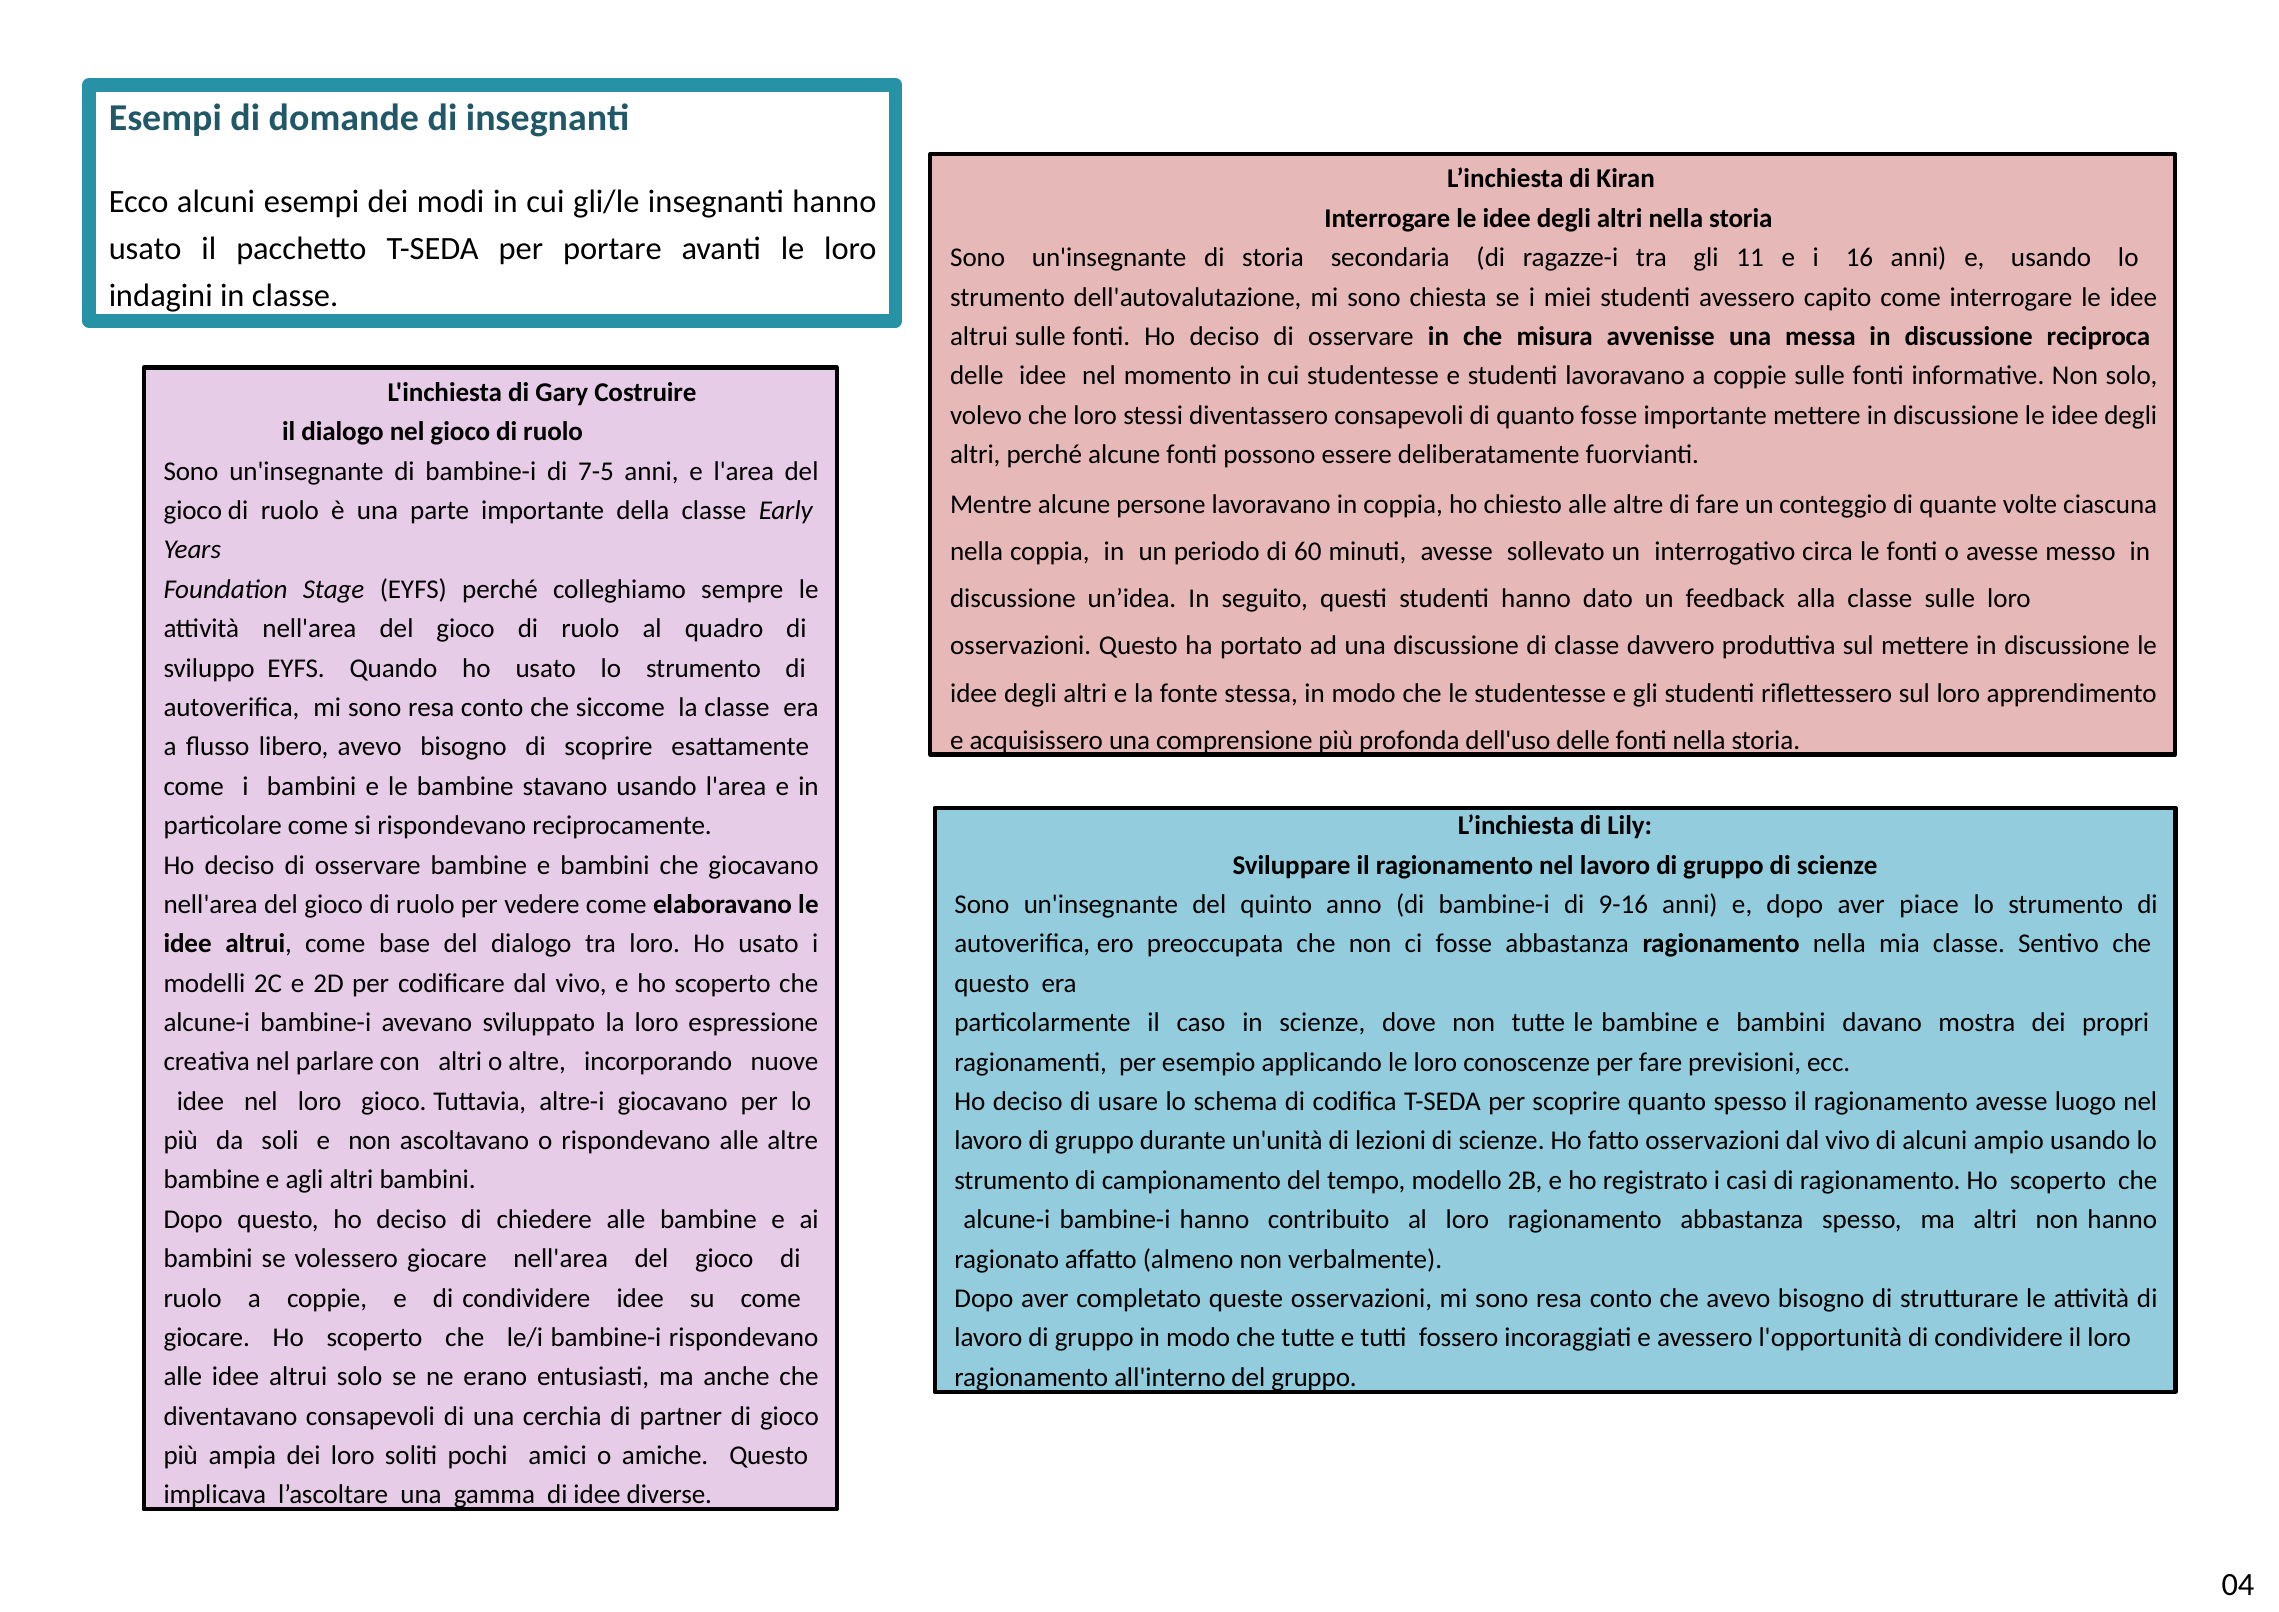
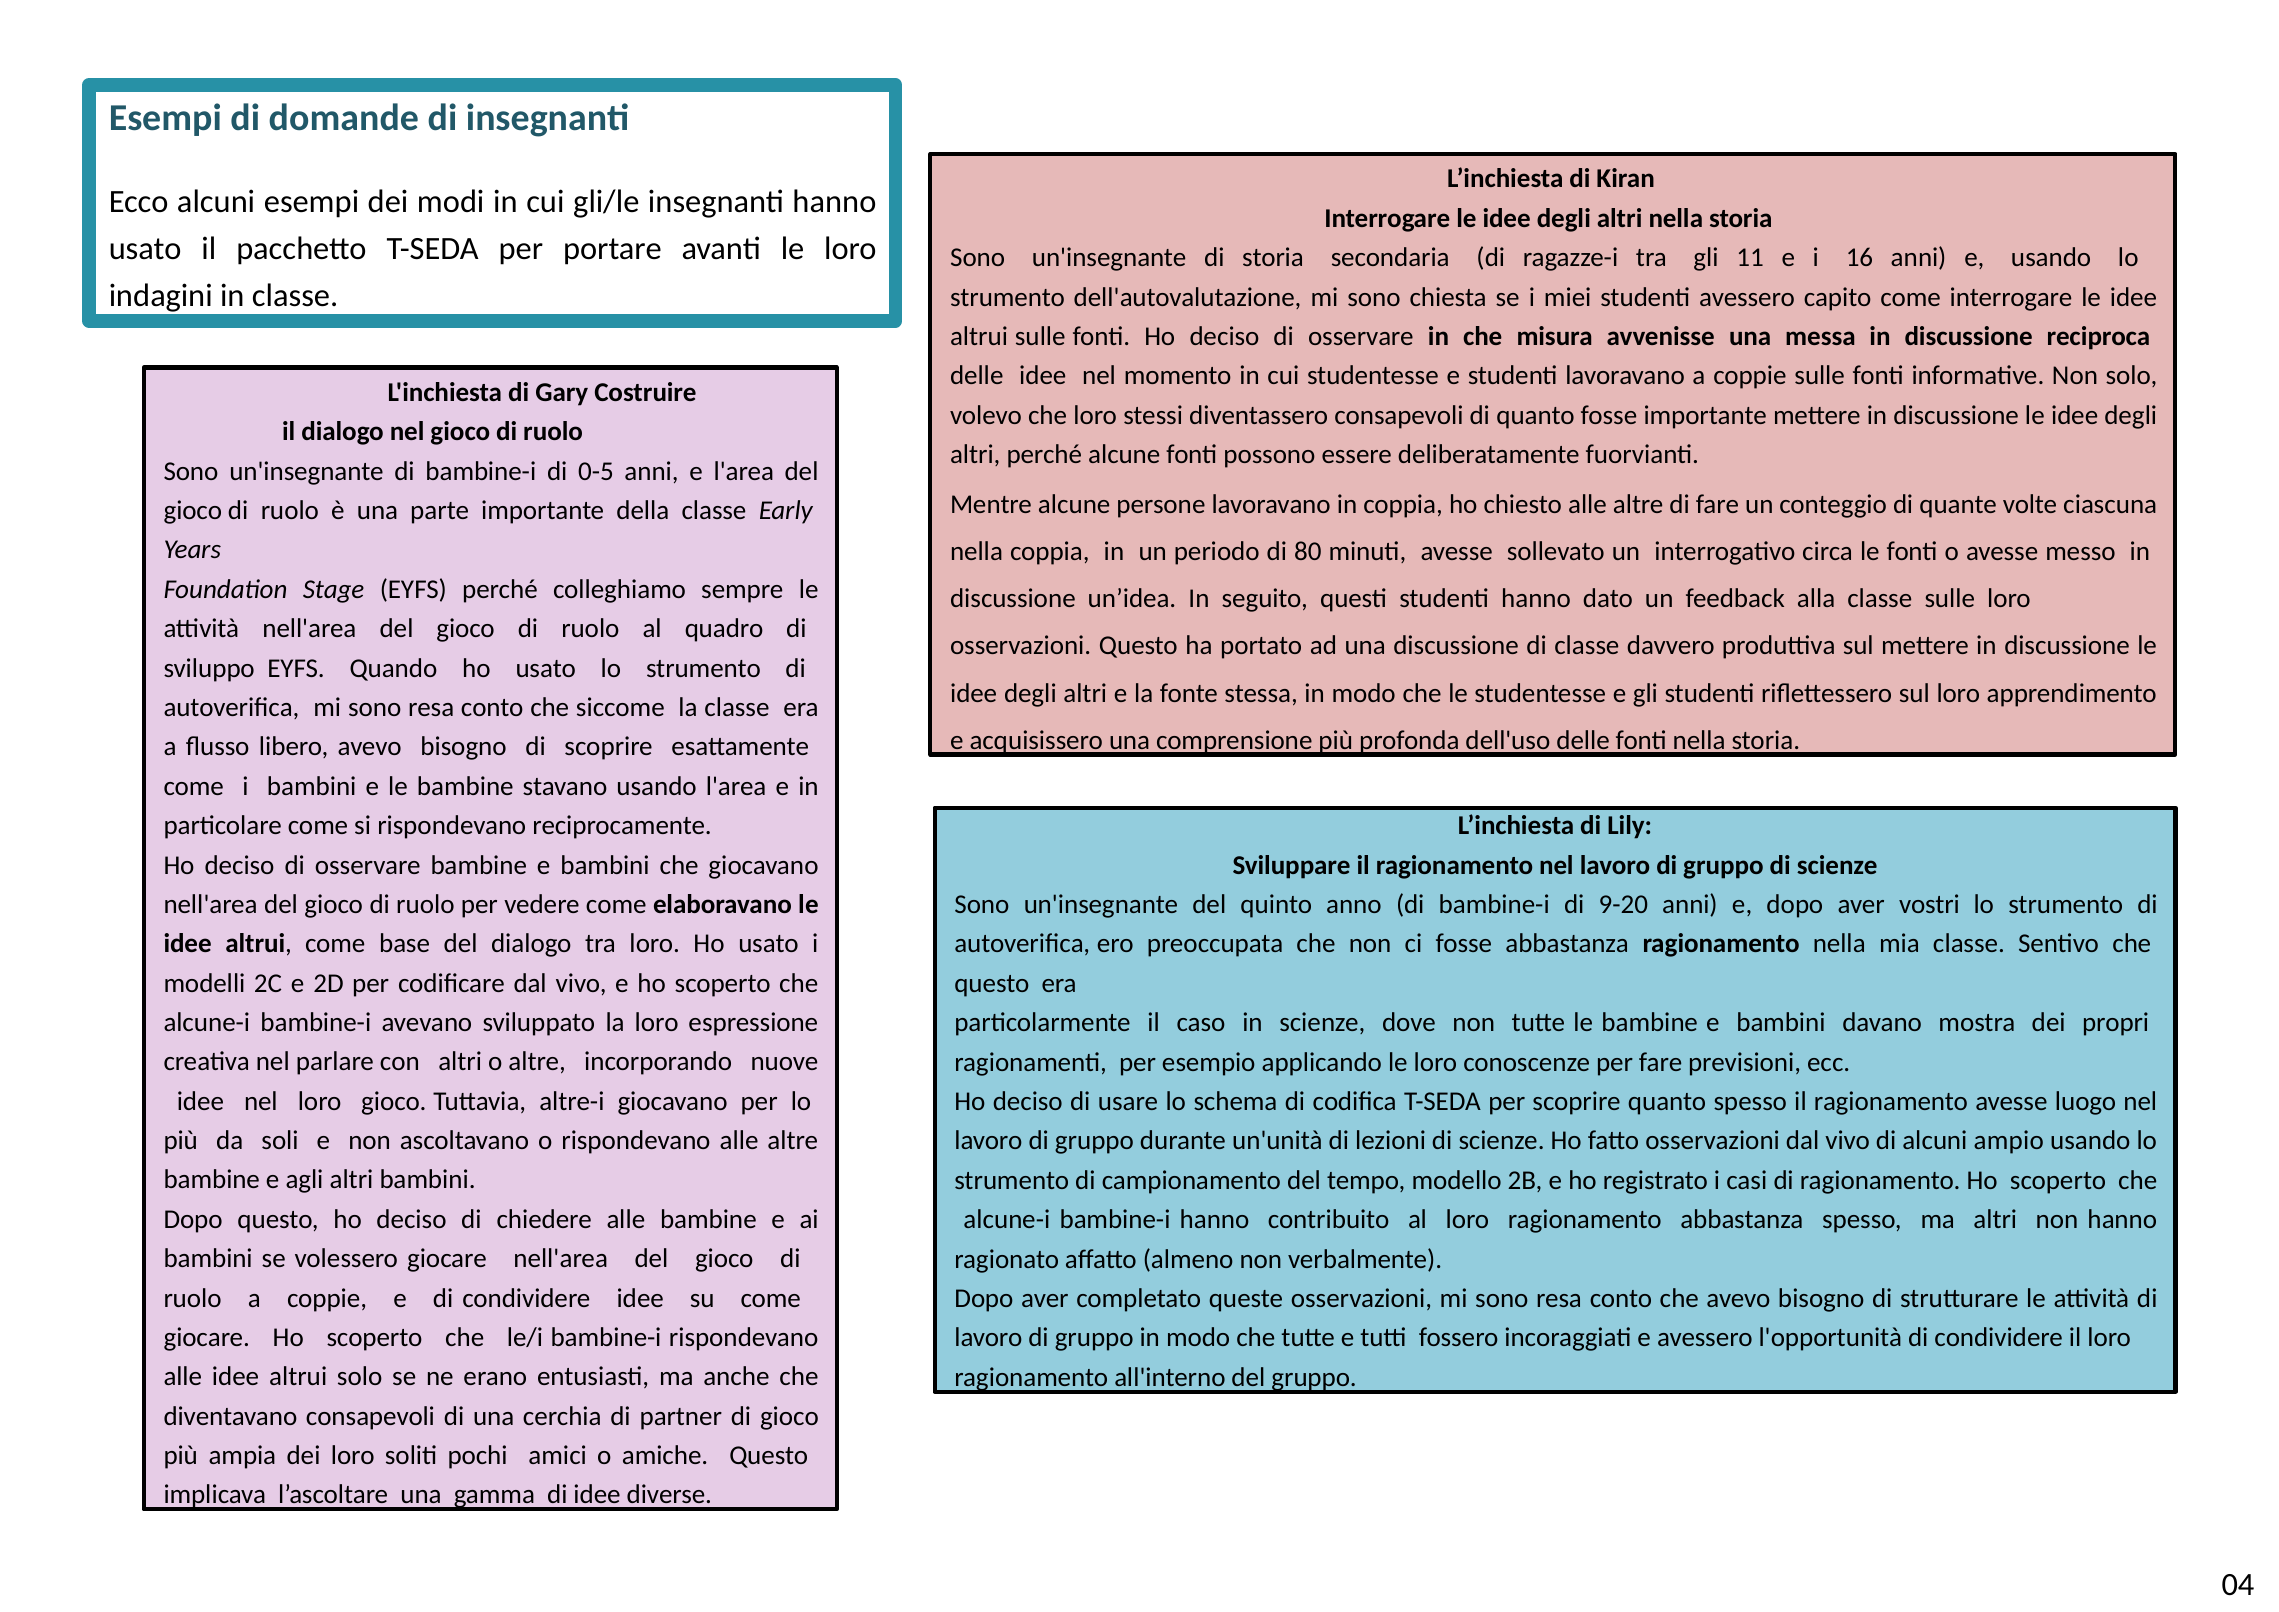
7-5: 7-5 -> 0-5 (596, 471)
60: 60 -> 80 (1308, 551)
9-16: 9-16 -> 9-20 (1623, 904)
piace: piace -> vostri (1929, 904)
